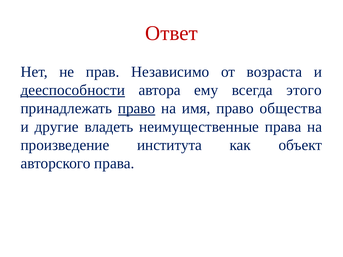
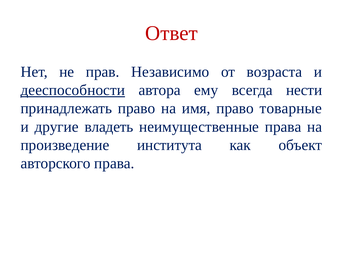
этого: этого -> нести (304, 90)
право underline: present -> none (137, 109)
общества: общества -> товарные (291, 109)
